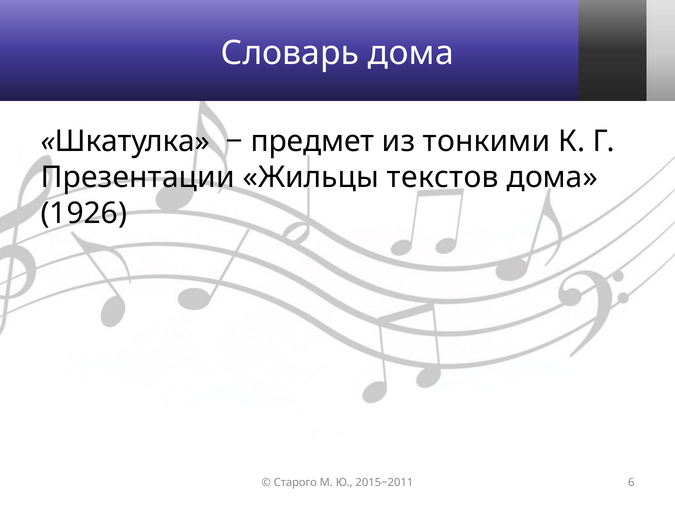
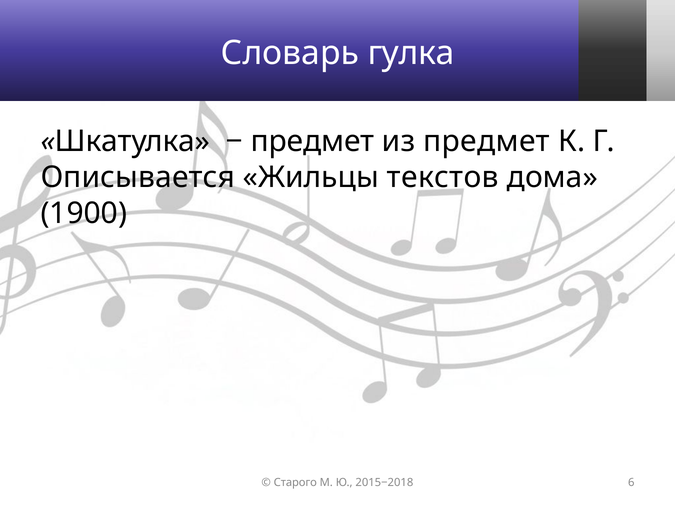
Словарь дома: дома -> гулка (411, 53)
из тонкими: тонкими -> предмет (487, 142)
Презентации: Презентации -> Описывается (138, 178)
1926: 1926 -> 1900 (84, 214)
2015−2011: 2015−2011 -> 2015−2018 (384, 483)
